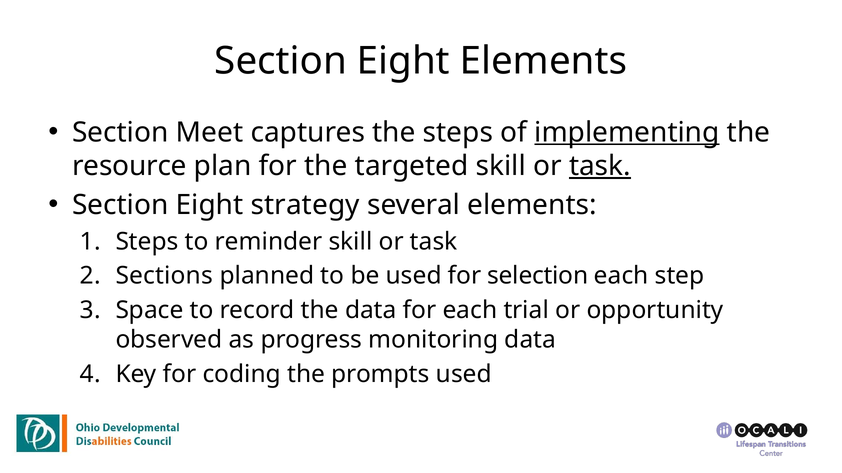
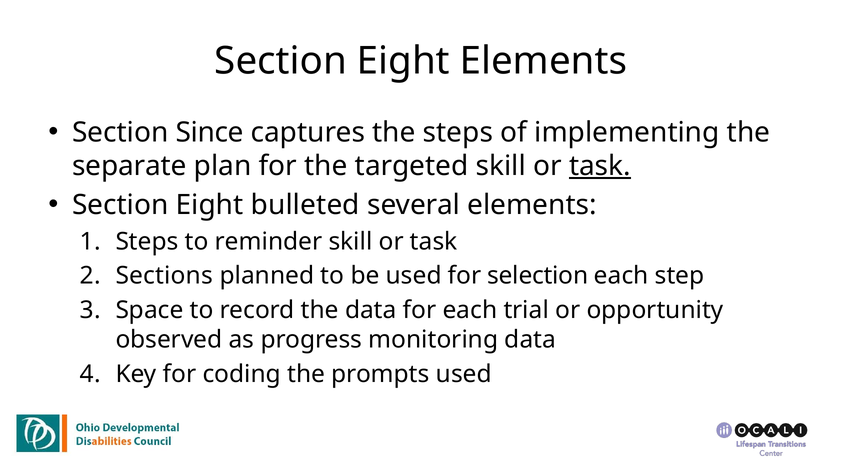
Meet: Meet -> Since (210, 132)
implementing underline: present -> none (627, 132)
resource: resource -> separate (129, 166)
strategy: strategy -> bulleted (305, 205)
